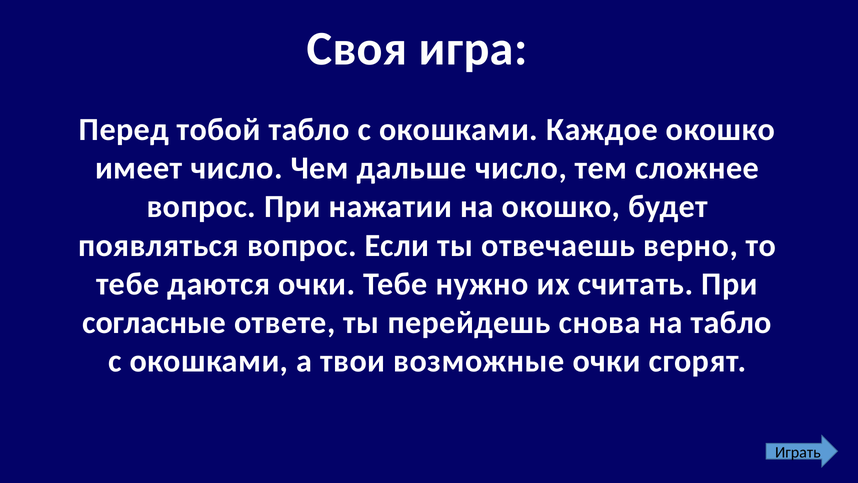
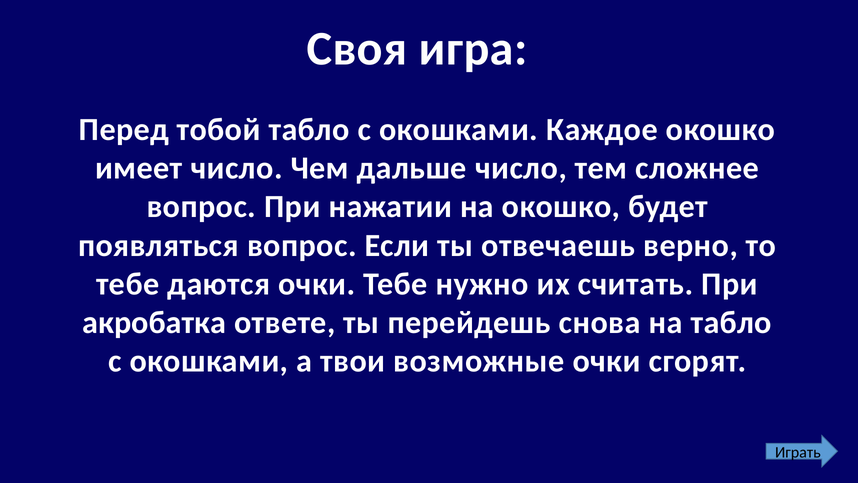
согласные: согласные -> акробатка (154, 322)
